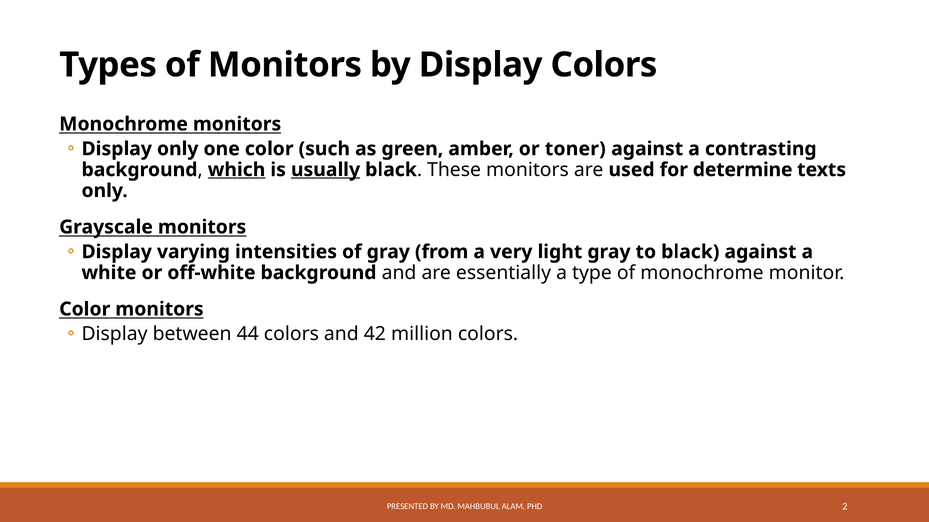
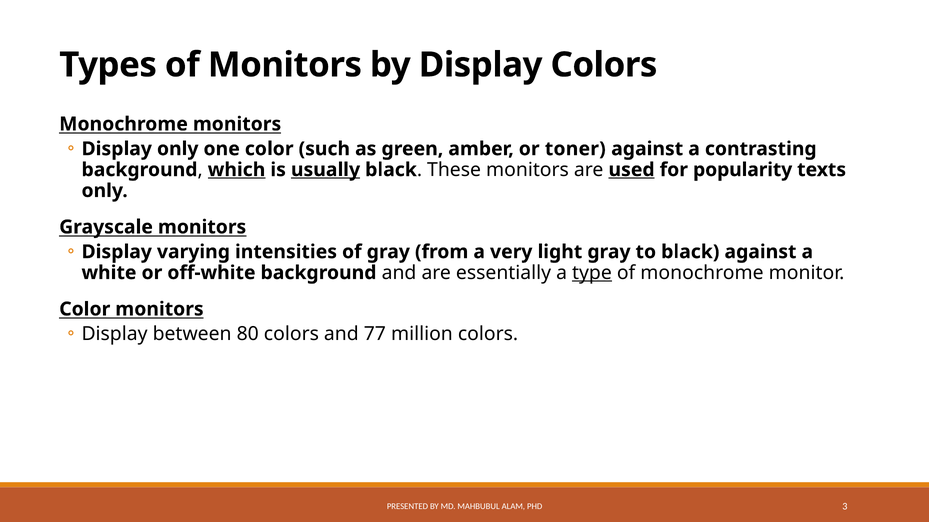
used underline: none -> present (632, 170)
determine: determine -> popularity (743, 170)
type underline: none -> present (592, 273)
44: 44 -> 80 (248, 334)
42: 42 -> 77 (375, 334)
2: 2 -> 3 (845, 507)
